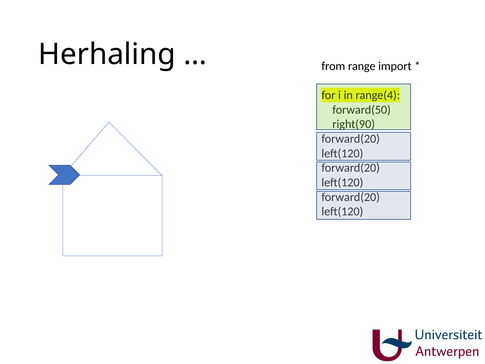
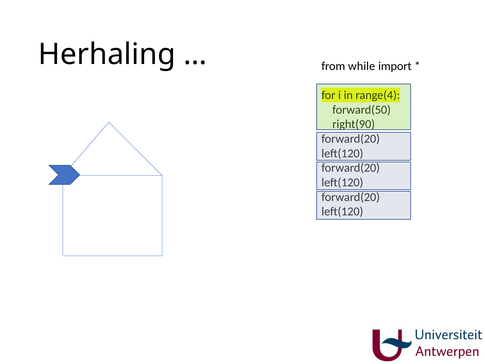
range: range -> while (362, 66)
